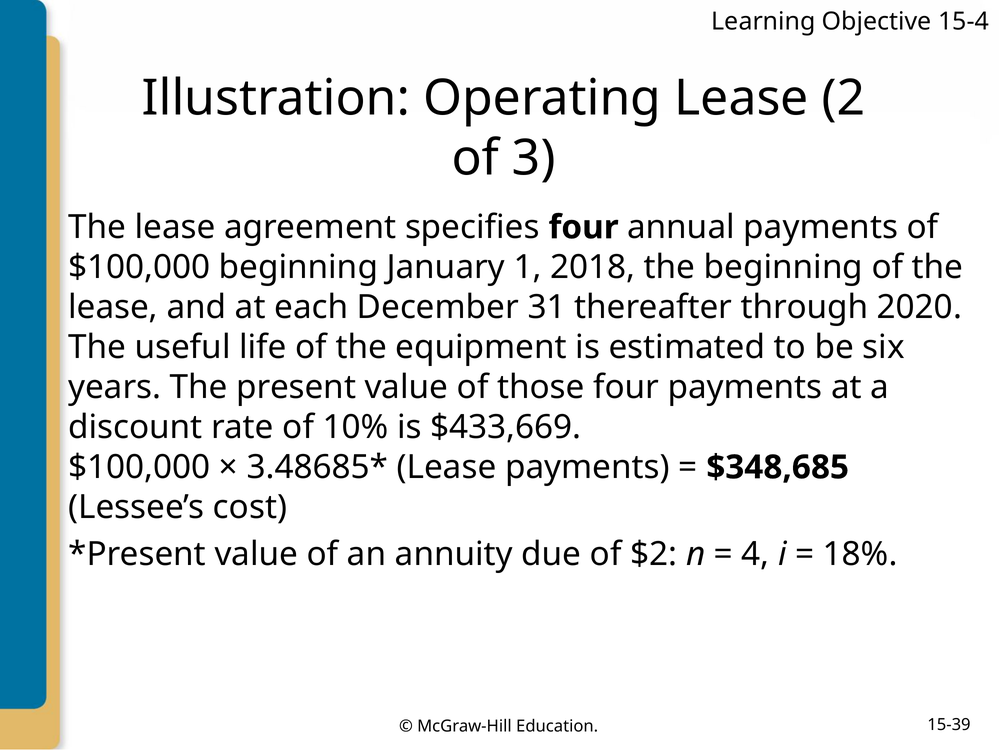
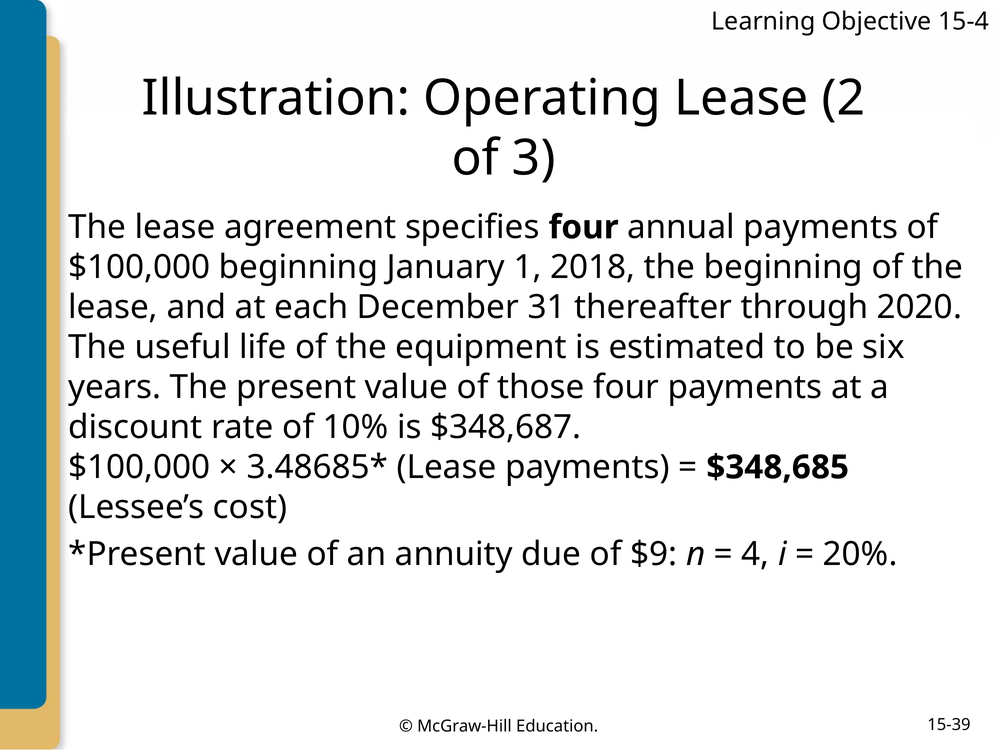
$433,669: $433,669 -> $348,687 (506, 427)
$2: $2 -> $9 (654, 553)
18%: 18% -> 20% (860, 553)
